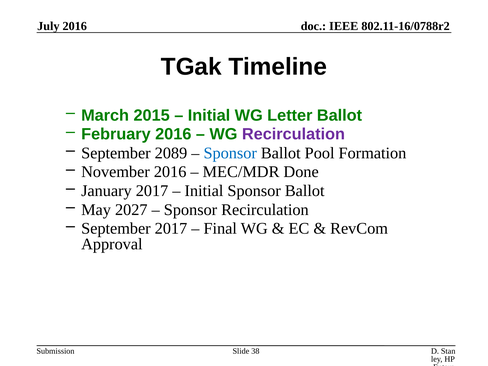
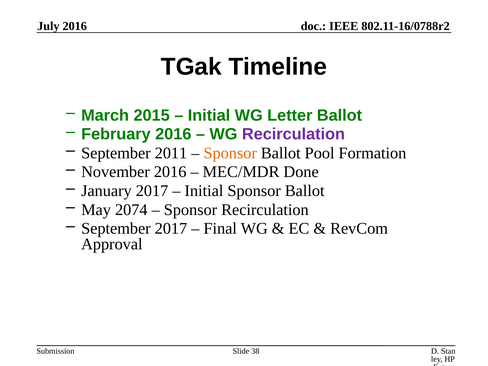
2089: 2089 -> 2011 (171, 153)
Sponsor colour: blue -> orange (230, 153)
2027: 2027 -> 2074 (131, 210)
